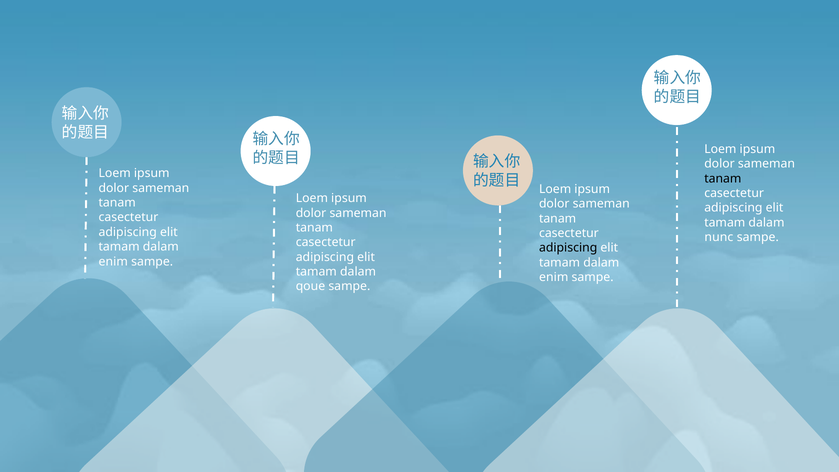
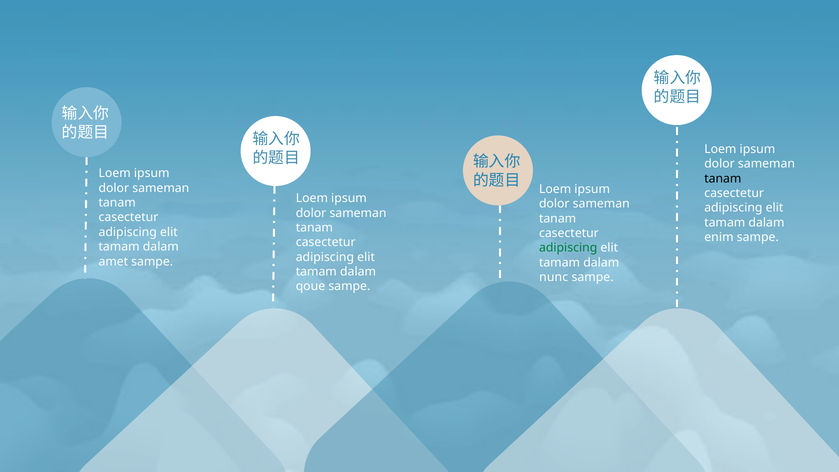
nunc: nunc -> enim (719, 237)
adipiscing colour: black -> green (568, 248)
enim: enim -> amet (113, 261)
enim: enim -> nunc (554, 277)
